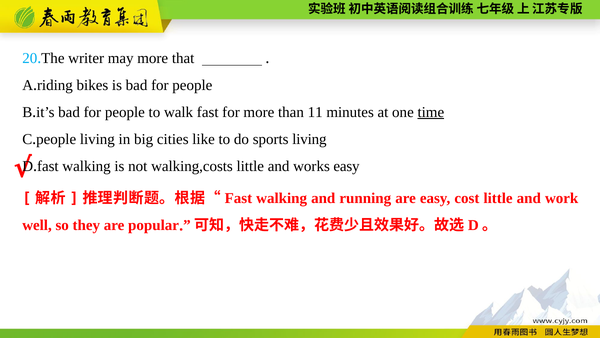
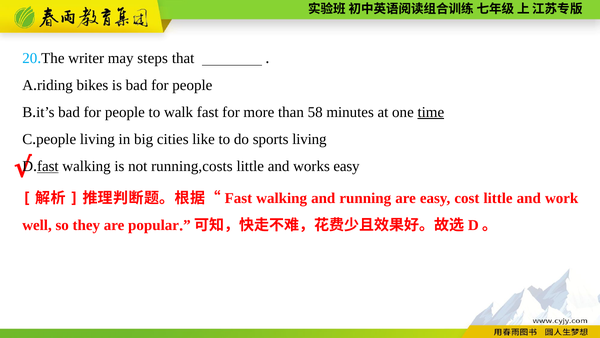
may more: more -> steps (153, 58)
11: 11 -> 58 (315, 112)
fast underline: none -> present (48, 166)
walking,costs: walking,costs -> running,costs (192, 166)
